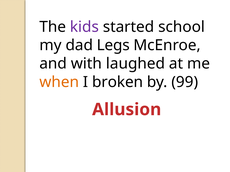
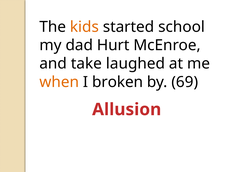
kids colour: purple -> orange (84, 27)
Legs: Legs -> Hurt (113, 45)
with: with -> take (86, 64)
99: 99 -> 69 (185, 82)
